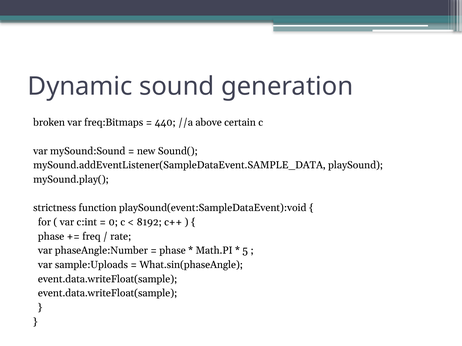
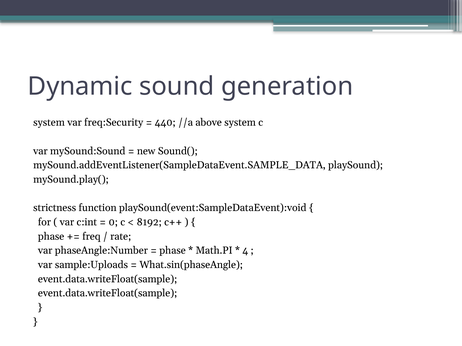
broken: broken -> system (49, 123)
freq:Bitmaps: freq:Bitmaps -> freq:Security (114, 123)
above certain: certain -> system (240, 123)
5: 5 -> 4 (245, 251)
